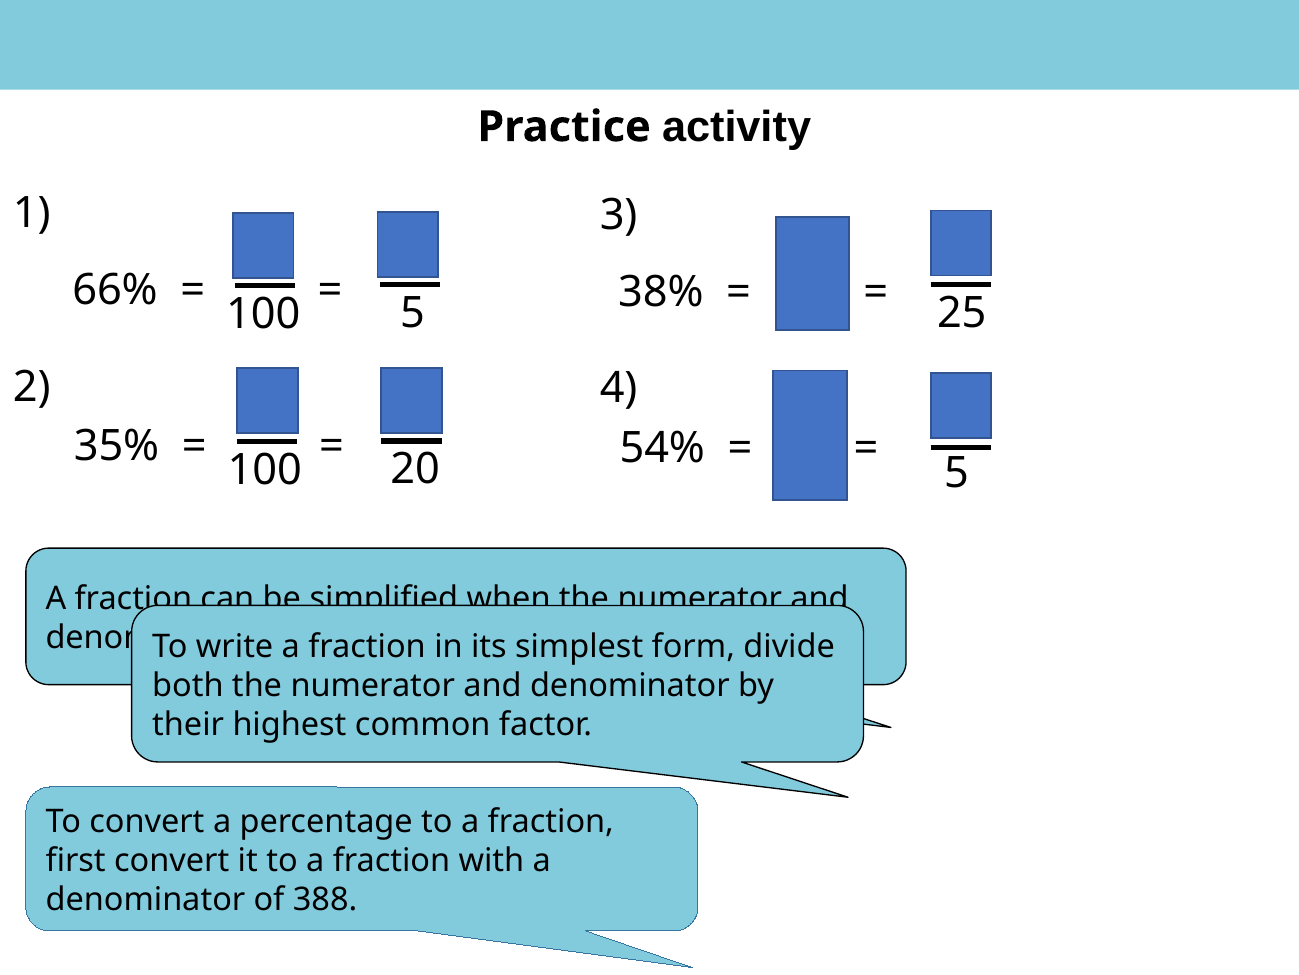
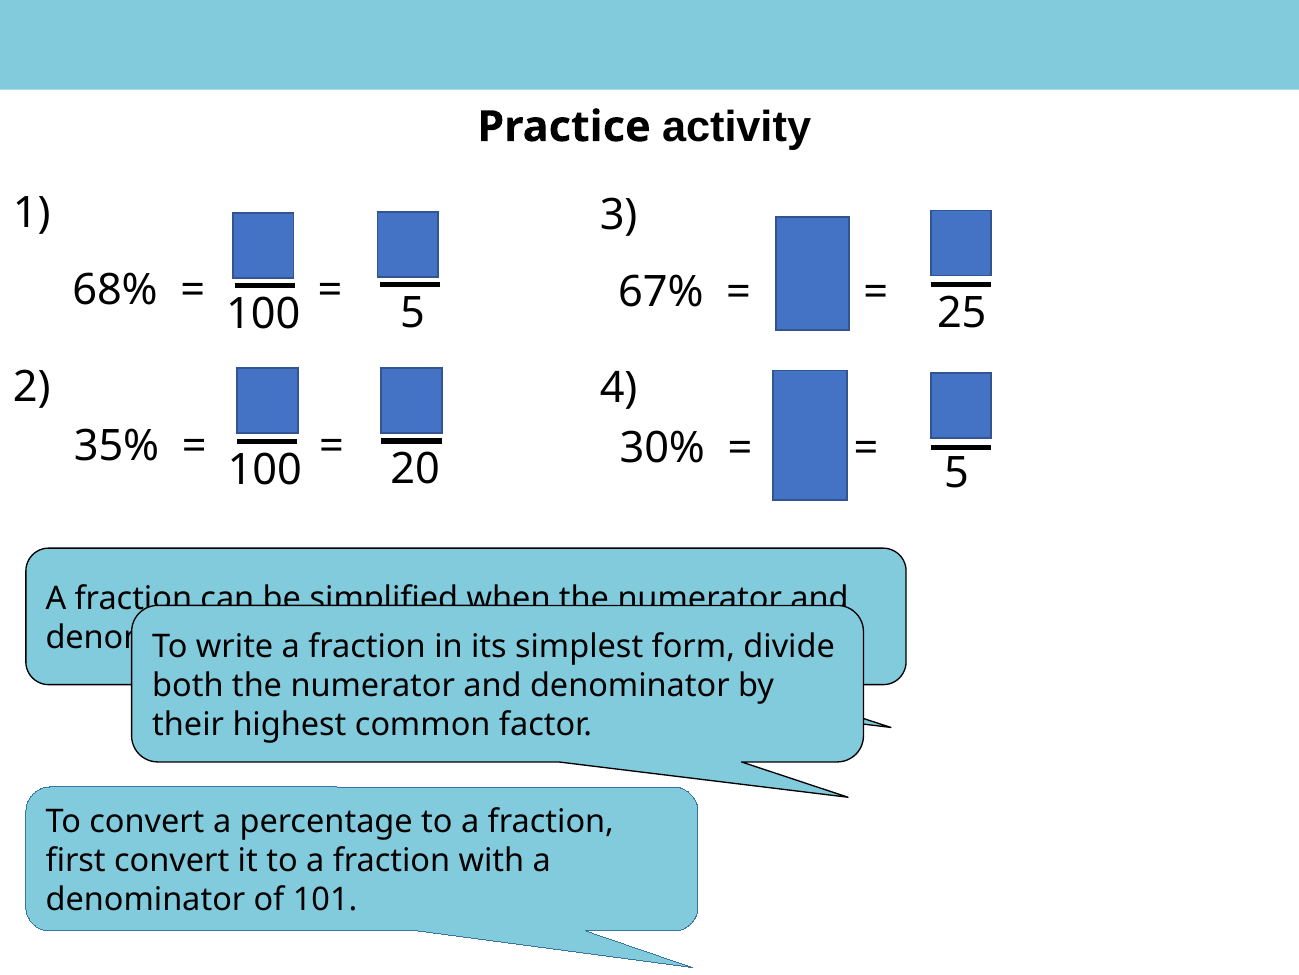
66%: 66% -> 68% (115, 290)
38%: 38% -> 67% (661, 292)
54%: 54% -> 30% (662, 448)
388: 388 -> 101 (325, 900)
